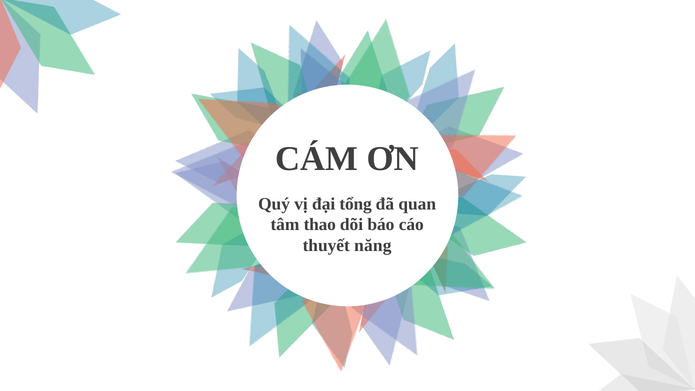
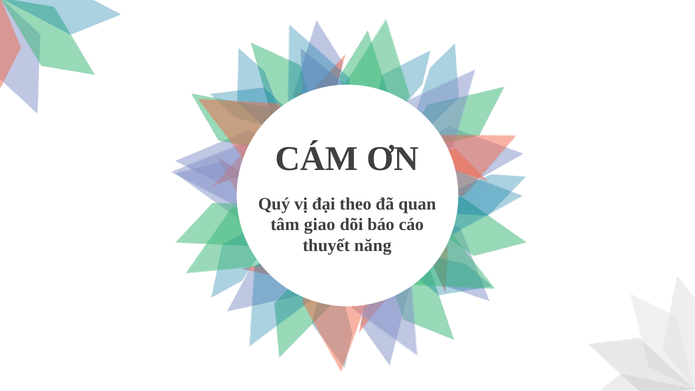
tổng: tổng -> theo (356, 204)
thao: thao -> giao (320, 225)
